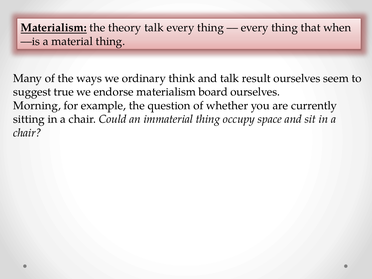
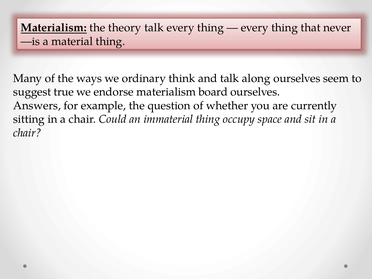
when: when -> never (337, 28)
result: result -> along (256, 78)
Morning: Morning -> Answers (37, 106)
